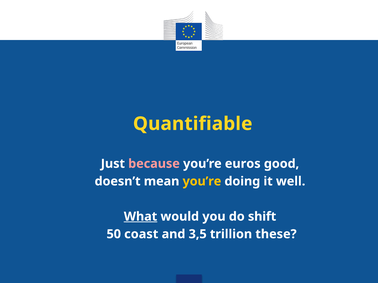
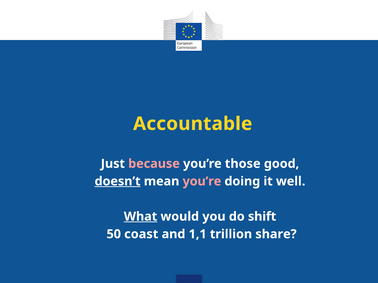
Quantifiable: Quantifiable -> Accountable (193, 124)
euros: euros -> those (243, 164)
doesn’t underline: none -> present (118, 182)
you’re colour: yellow -> pink (202, 182)
3,5: 3,5 -> 1,1 (198, 235)
these: these -> share (276, 235)
